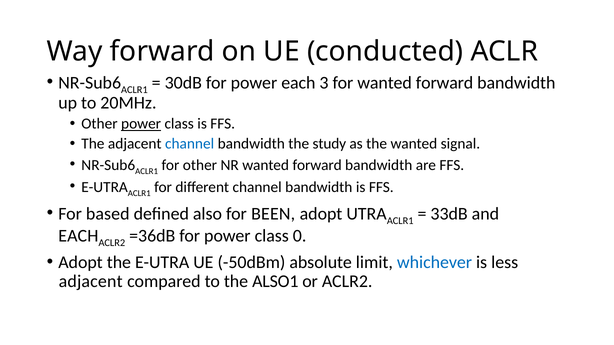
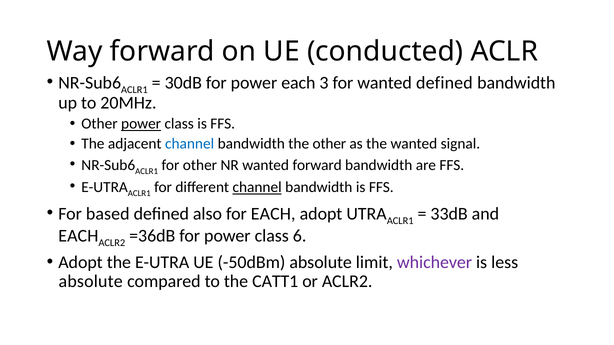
for wanted forward: forward -> defined (444, 83)
the study: study -> other (329, 144)
channel underline: none -> present (257, 187)
for BEEN: BEEN -> EACH (273, 214)
0: 0 -> 6 (300, 236)
whichever colour: blue -> purple (434, 262)
adjacent: adjacent -> absolute (91, 282)
ALSO1: ALSO1 -> CATT1 (275, 282)
